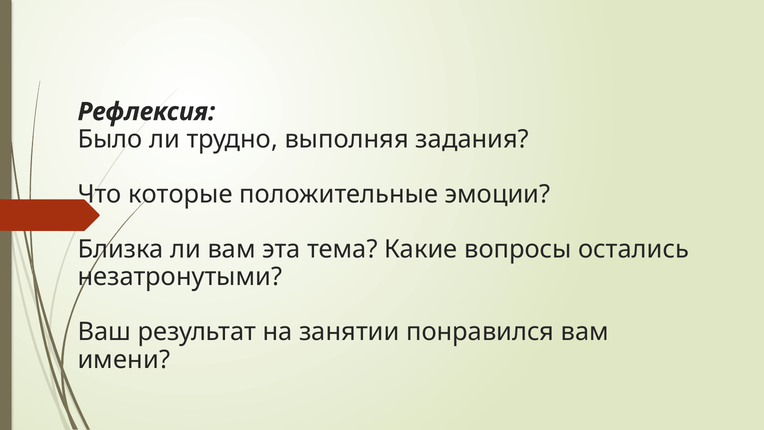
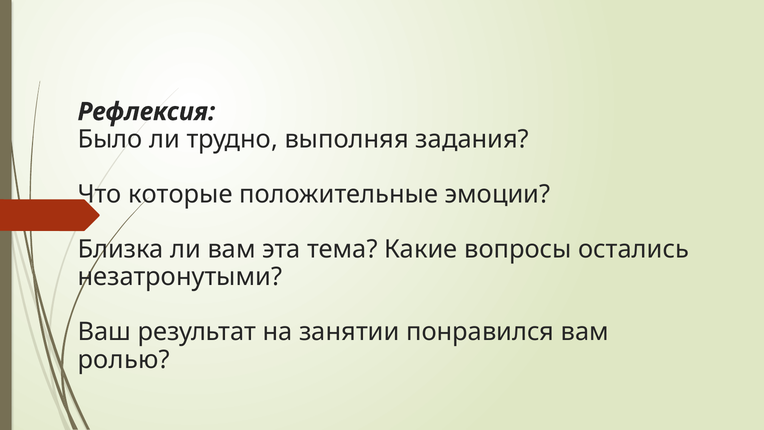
имени: имени -> ролью (124, 359)
